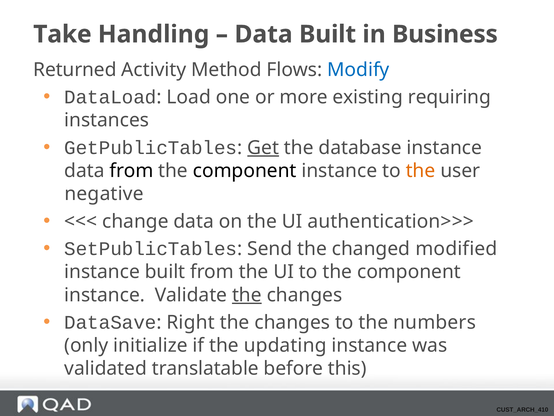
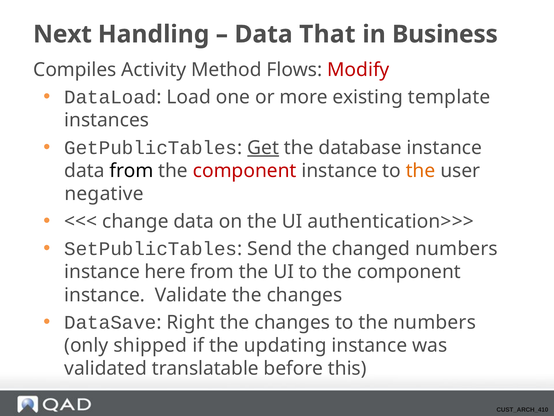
Take: Take -> Next (62, 34)
Data Built: Built -> That (327, 34)
Returned: Returned -> Compiles (75, 70)
Modify colour: blue -> red (358, 70)
requiring: requiring -> template (449, 97)
component colour: black -> red (245, 171)
changed modified: modified -> numbers (456, 248)
instance built: built -> here (165, 272)
the underline: present -> none (247, 295)
initialize: initialize -> shipped (150, 345)
